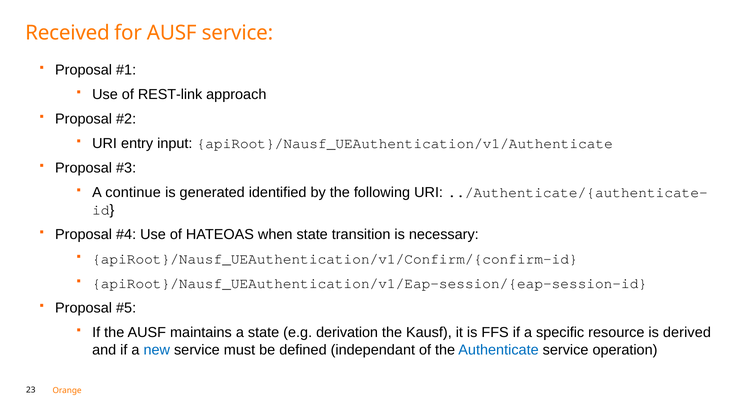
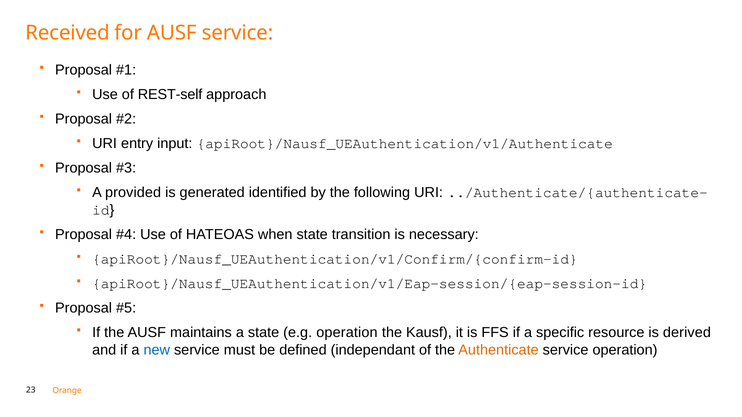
REST-link: REST-link -> REST-self (170, 95)
continue: continue -> provided (133, 193)
e.g derivation: derivation -> operation (347, 333)
Authenticate colour: blue -> orange (499, 350)
